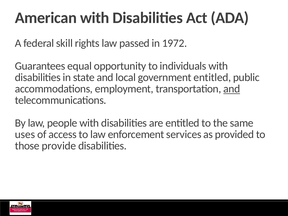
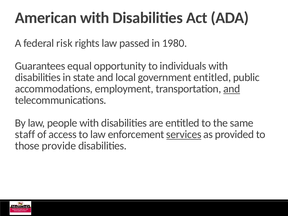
skill: skill -> risk (64, 43)
1972: 1972 -> 1980 (175, 43)
uses: uses -> staff (25, 134)
services underline: none -> present (184, 134)
